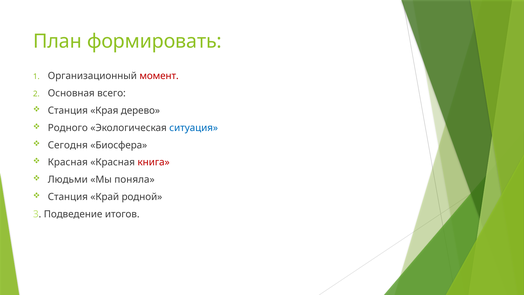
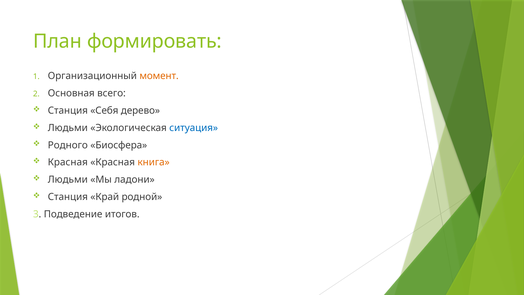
момент colour: red -> orange (159, 76)
Края: Края -> Себя (104, 111)
Родного: Родного -> Людьми (68, 128)
Сегодня: Сегодня -> Родного (68, 145)
книга colour: red -> orange (154, 162)
поняла: поняла -> ладони (135, 180)
